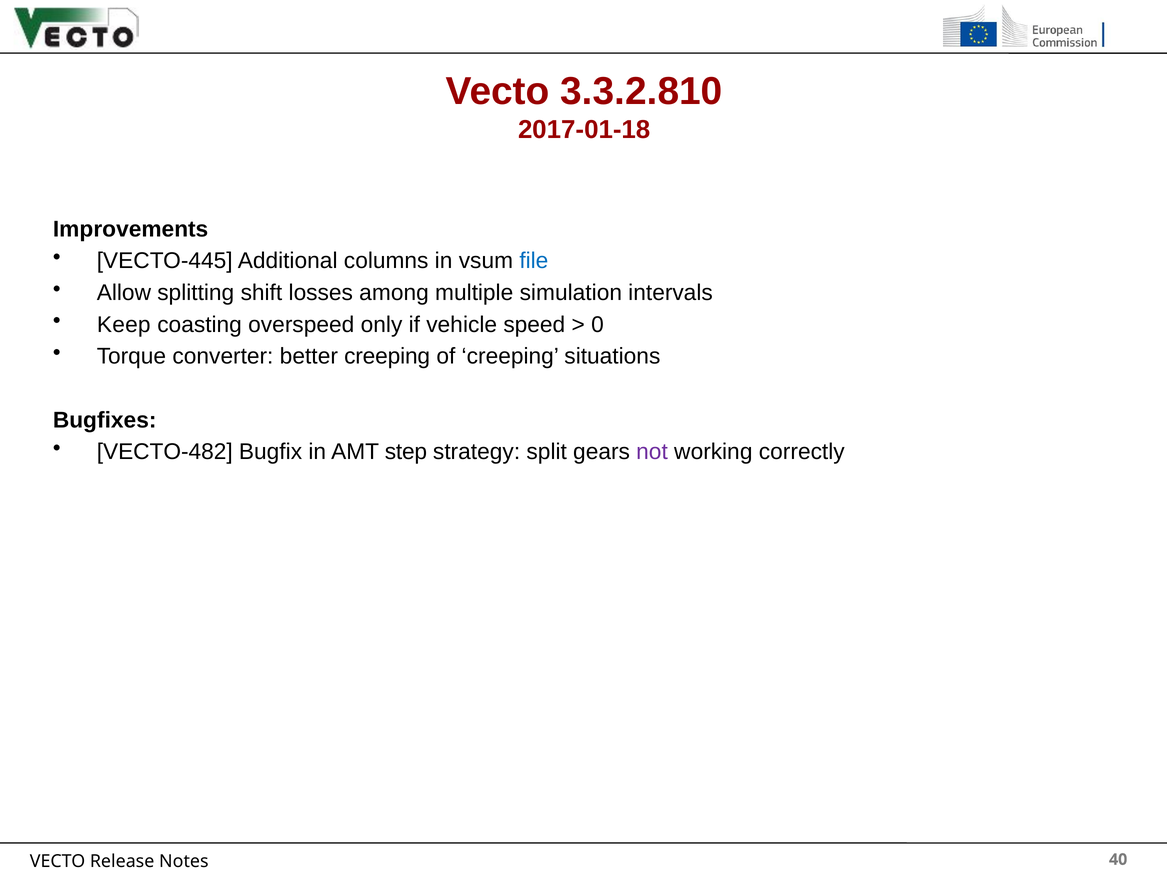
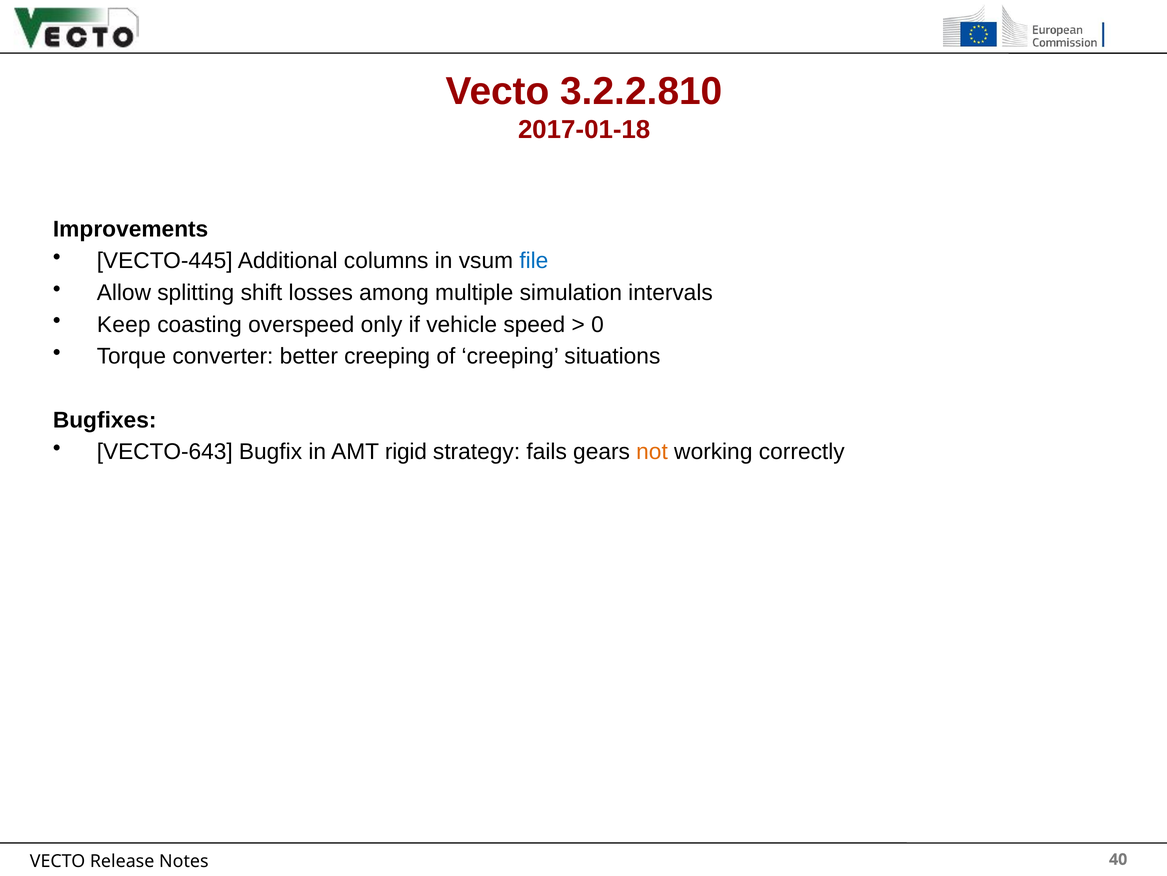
3.3.2.810: 3.3.2.810 -> 3.2.2.810 (641, 91)
VECTO-482: VECTO-482 -> VECTO-643 (165, 451)
step: step -> rigid (406, 451)
split: split -> fails (547, 451)
not colour: purple -> orange (652, 451)
